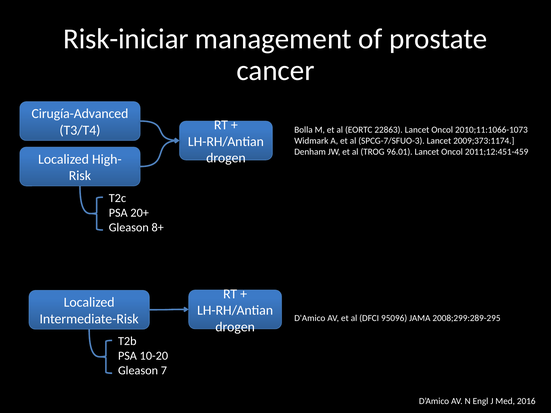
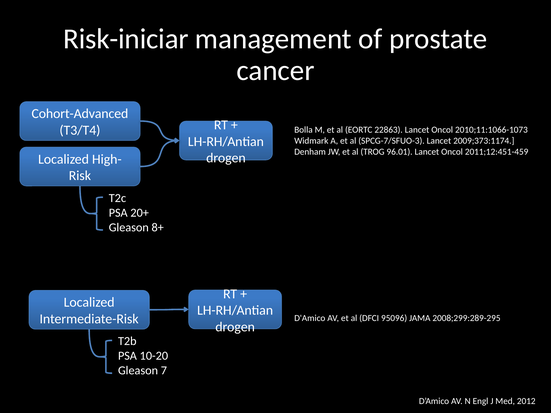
Cirugía-Advanced: Cirugía-Advanced -> Cohort-Advanced (80, 114)
2016: 2016 -> 2012 (526, 401)
